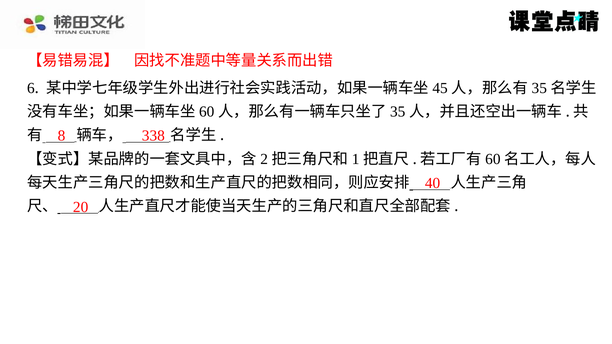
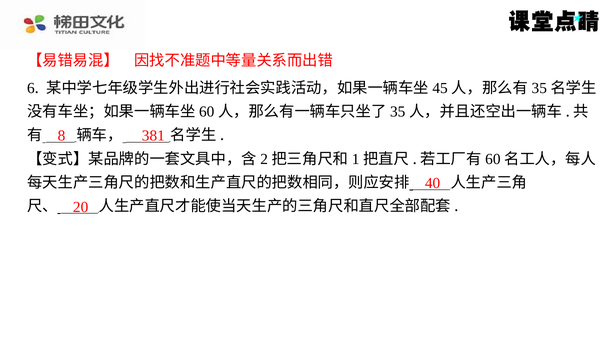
338: 338 -> 381 (153, 136)
